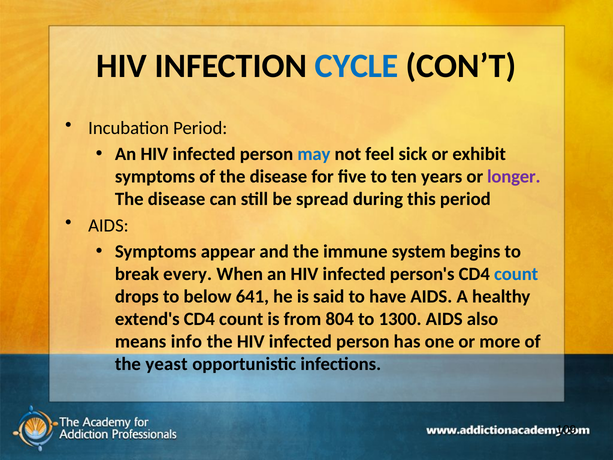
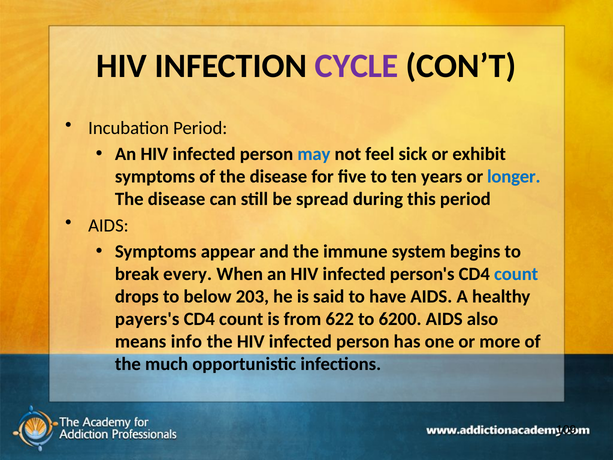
CYCLE colour: blue -> purple (357, 66)
longer colour: purple -> blue (514, 177)
641: 641 -> 203 (252, 297)
extend's: extend's -> payers's (147, 319)
804: 804 -> 622 (340, 319)
1300: 1300 -> 6200 (400, 319)
yeast: yeast -> much (167, 364)
